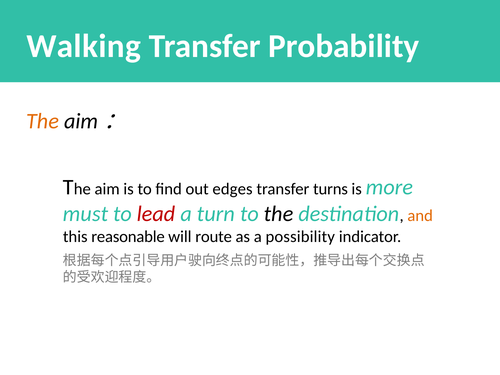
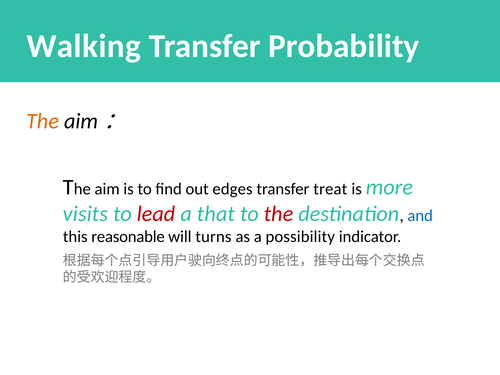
turns: turns -> treat (330, 189)
must: must -> visits (86, 214)
turn: turn -> that (216, 214)
the colour: black -> red (279, 214)
and colour: orange -> blue (420, 216)
route: route -> turns (213, 237)
